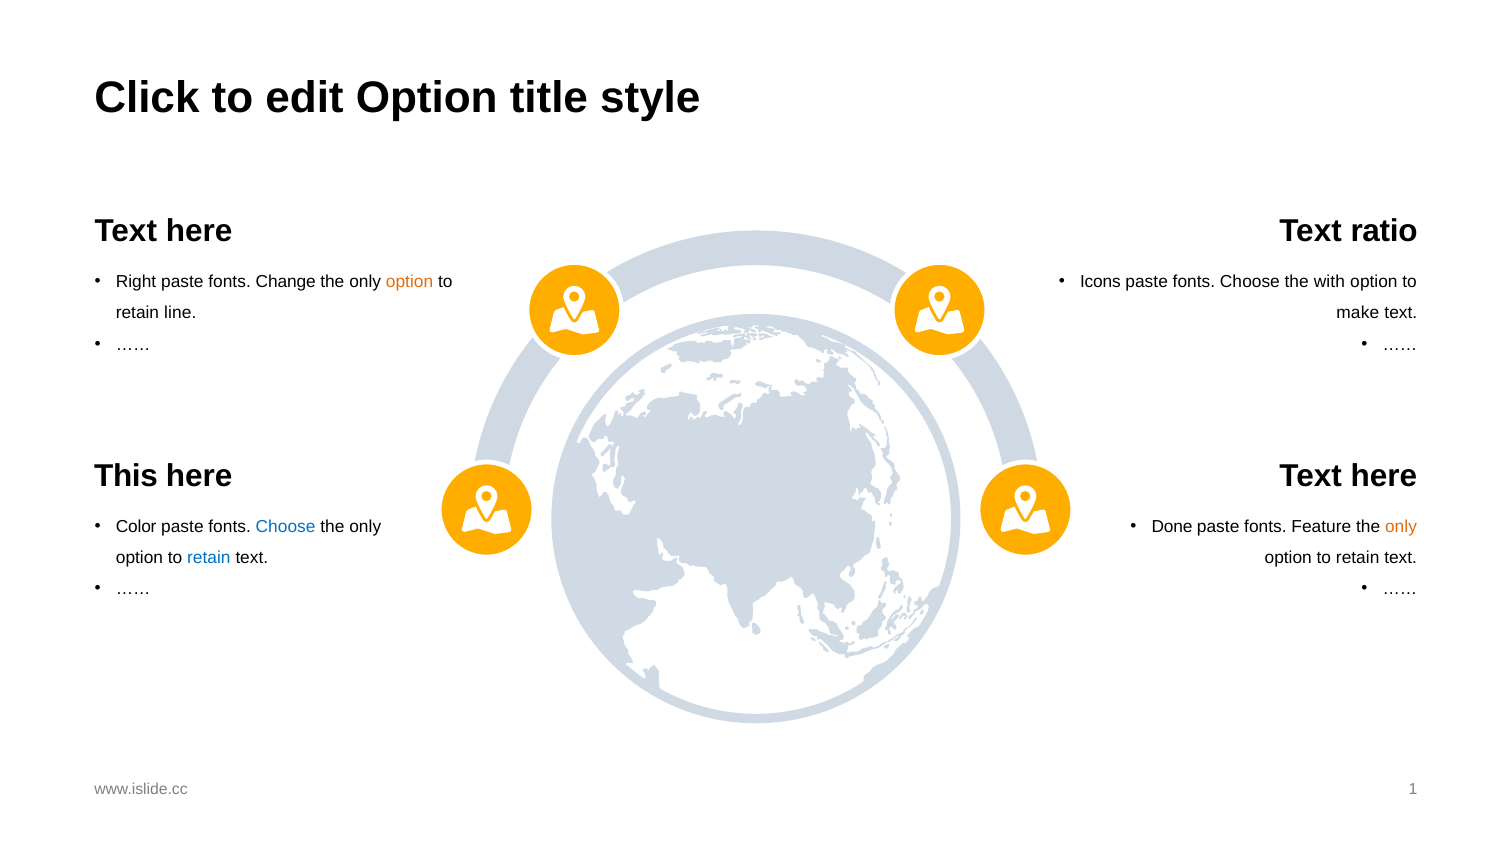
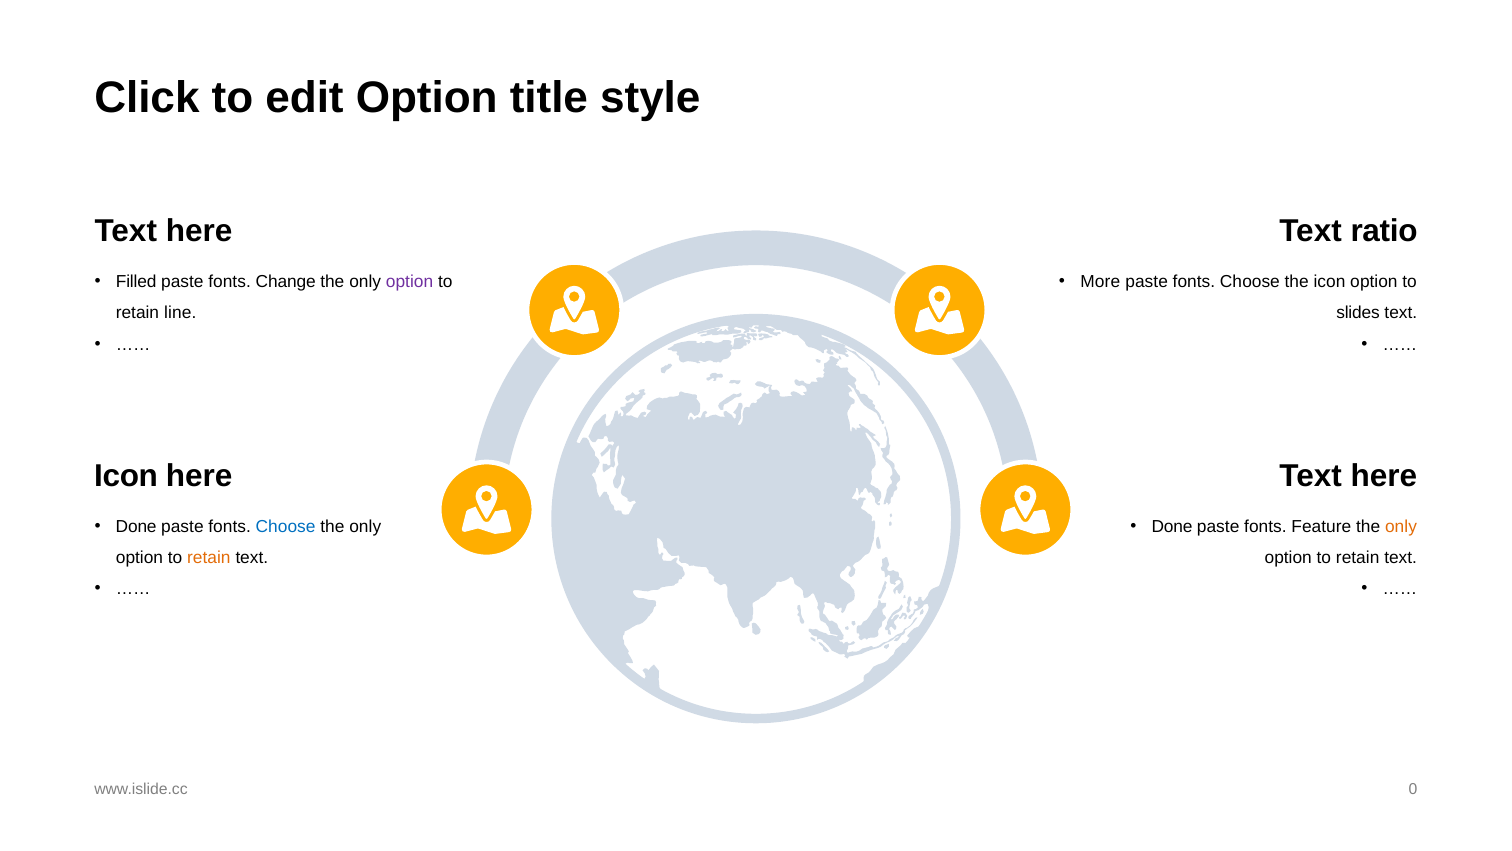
Right: Right -> Filled (136, 282)
option colour: orange -> purple (410, 282)
Icons: Icons -> More (1100, 282)
the with: with -> icon (1330, 282)
make: make -> slides (1358, 313)
This: This -> Icon (126, 476)
Color: Color -> Done (136, 526)
retain colour: blue -> orange (209, 557)
1: 1 -> 0 (1413, 789)
